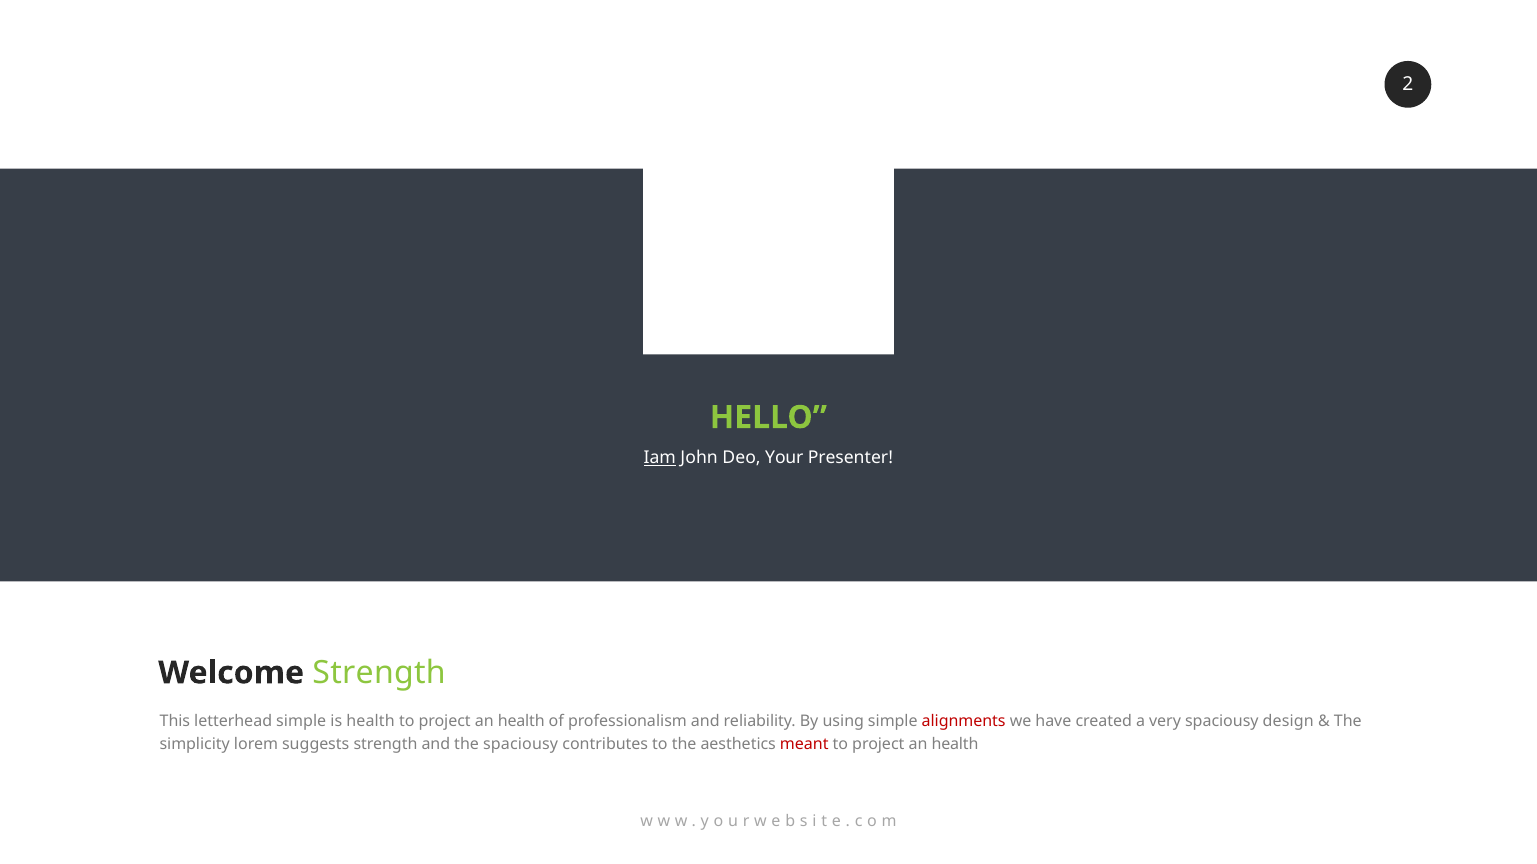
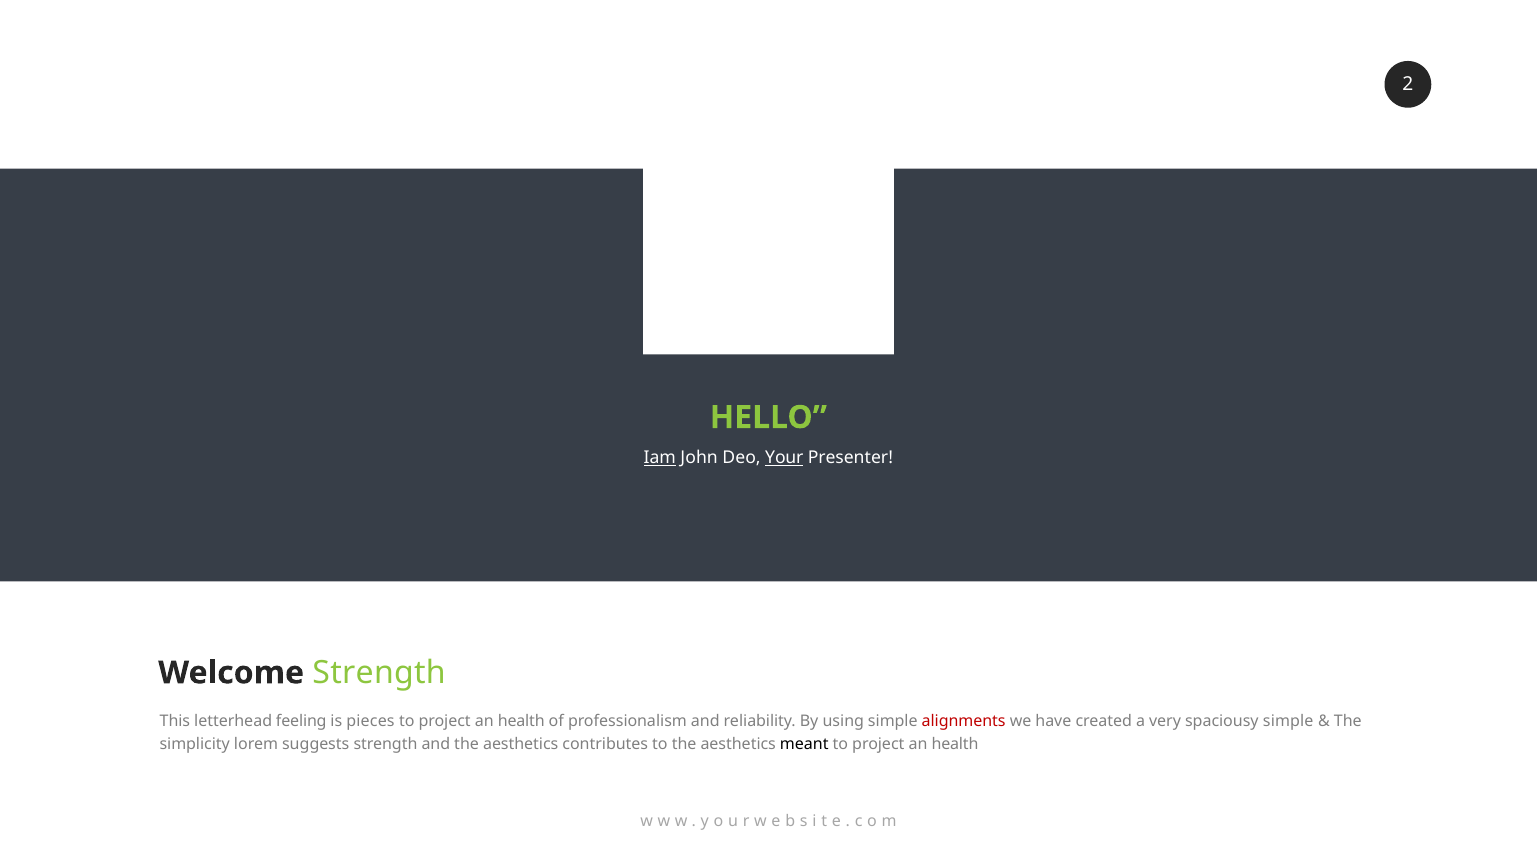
Your underline: none -> present (784, 458)
letterhead simple: simple -> feeling (301, 721)
is health: health -> pieces (371, 721)
spaciousy design: design -> simple (1288, 721)
and the spaciousy: spaciousy -> aesthetics (521, 744)
meant colour: red -> black (804, 744)
